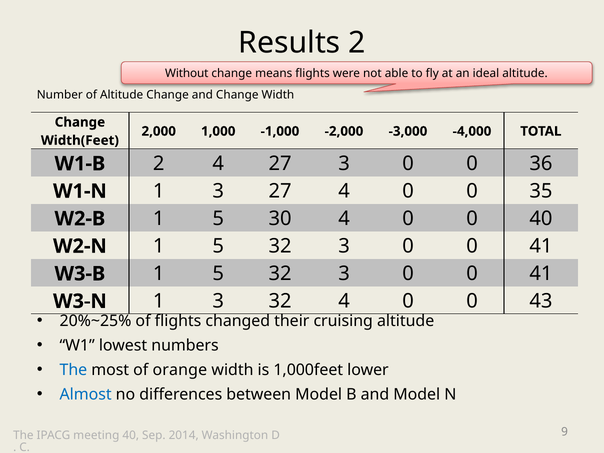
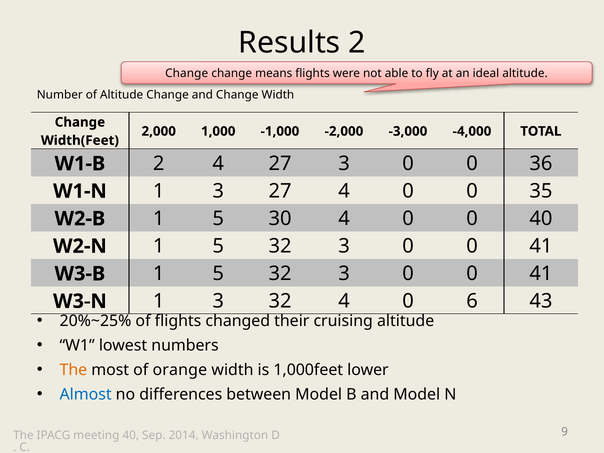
Without: Without -> Change (187, 74)
32 4 0 0: 0 -> 6 (472, 301)
The colour: blue -> orange (73, 370)
